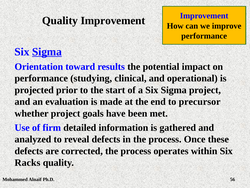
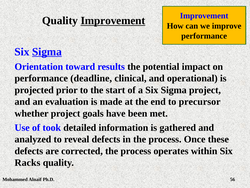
Improvement underline: none -> present (113, 21)
studying: studying -> deadline (91, 78)
firm: firm -> took (52, 127)
